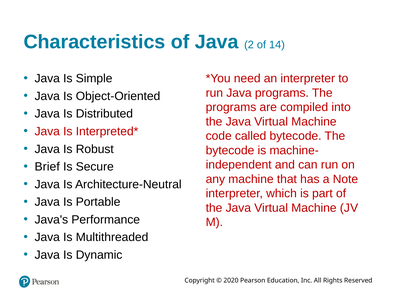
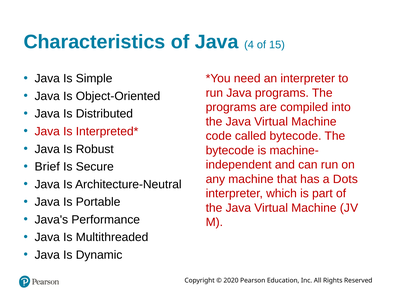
2: 2 -> 4 (249, 45)
14: 14 -> 15 (277, 45)
Note: Note -> Dots (345, 180)
